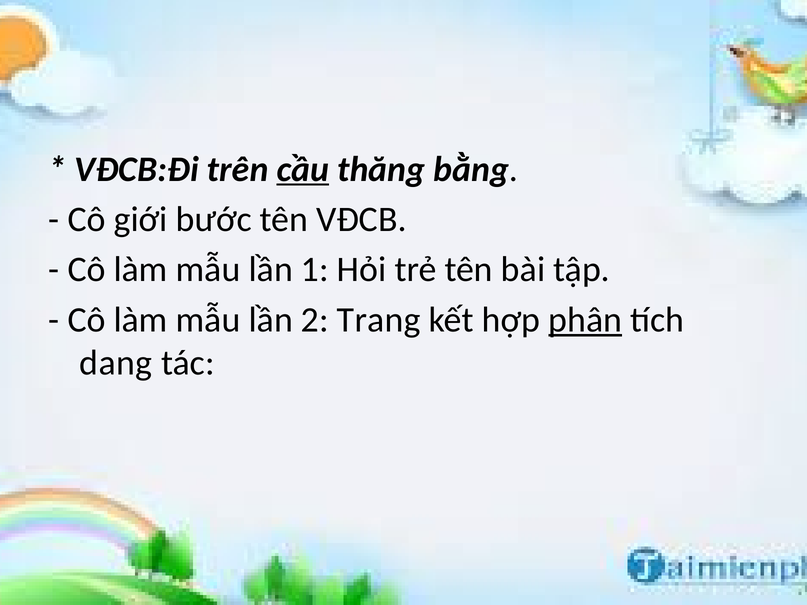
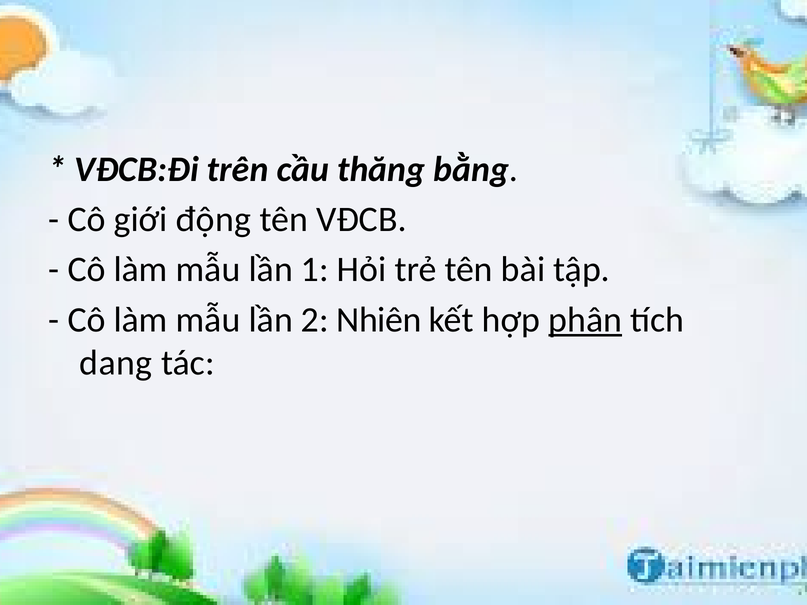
cầu underline: present -> none (303, 169)
bước: bước -> động (214, 220)
Trang: Trang -> Nhiên (379, 320)
